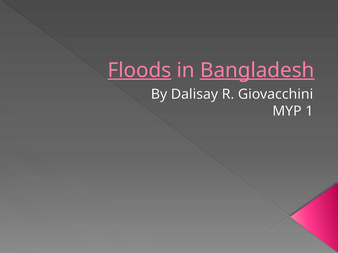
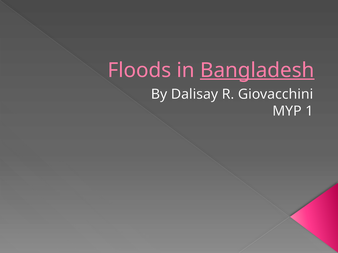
Floods underline: present -> none (139, 70)
